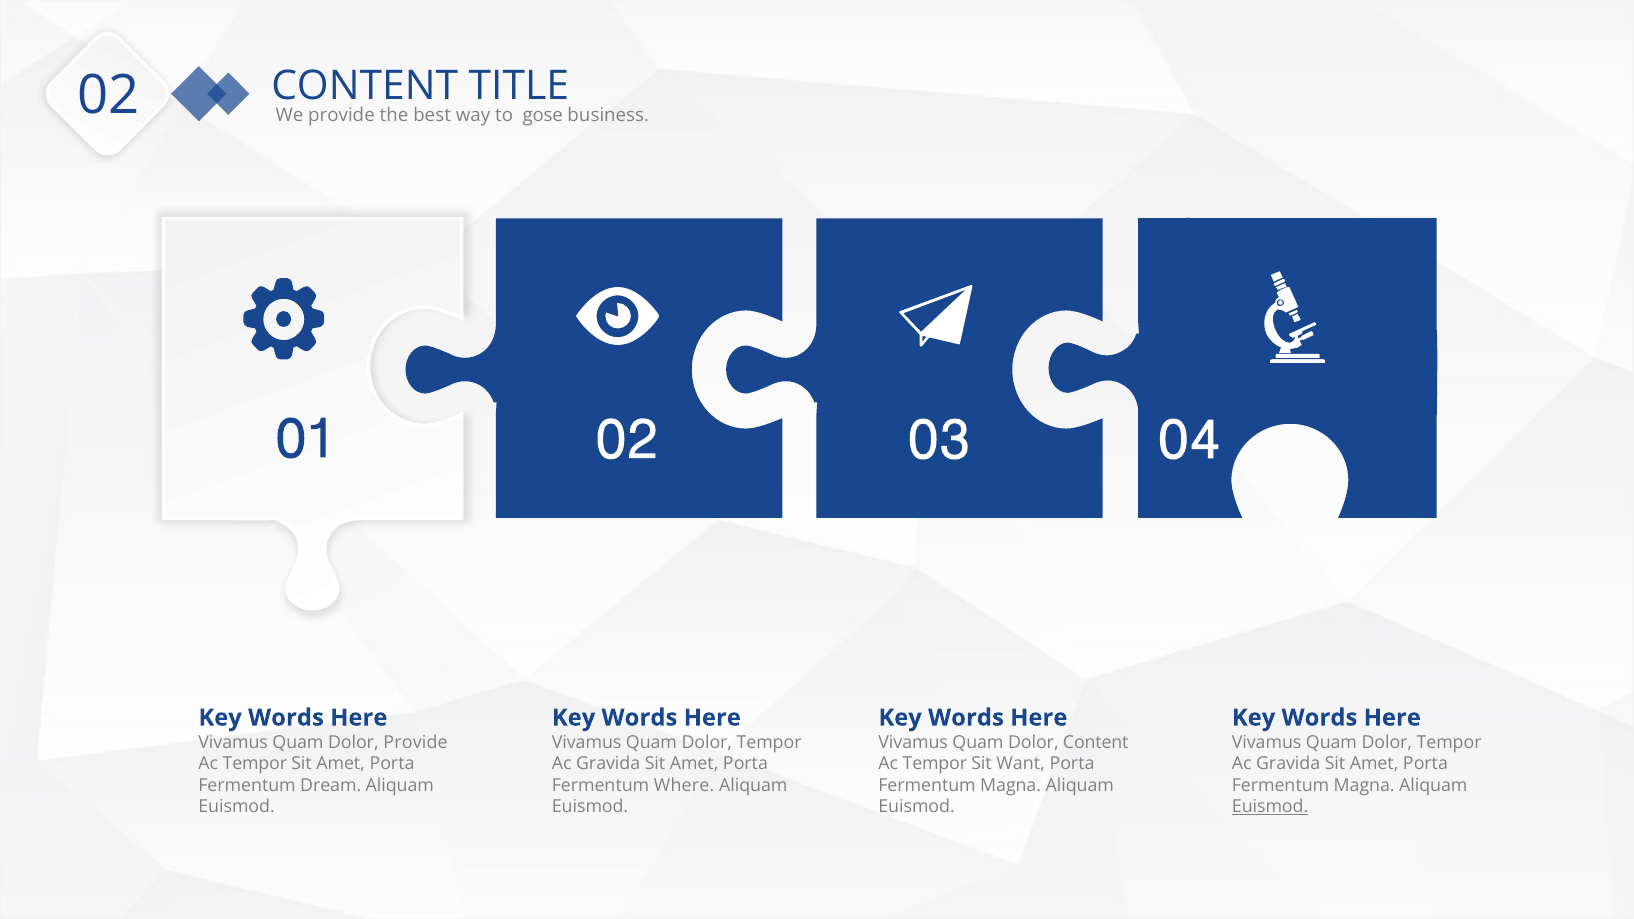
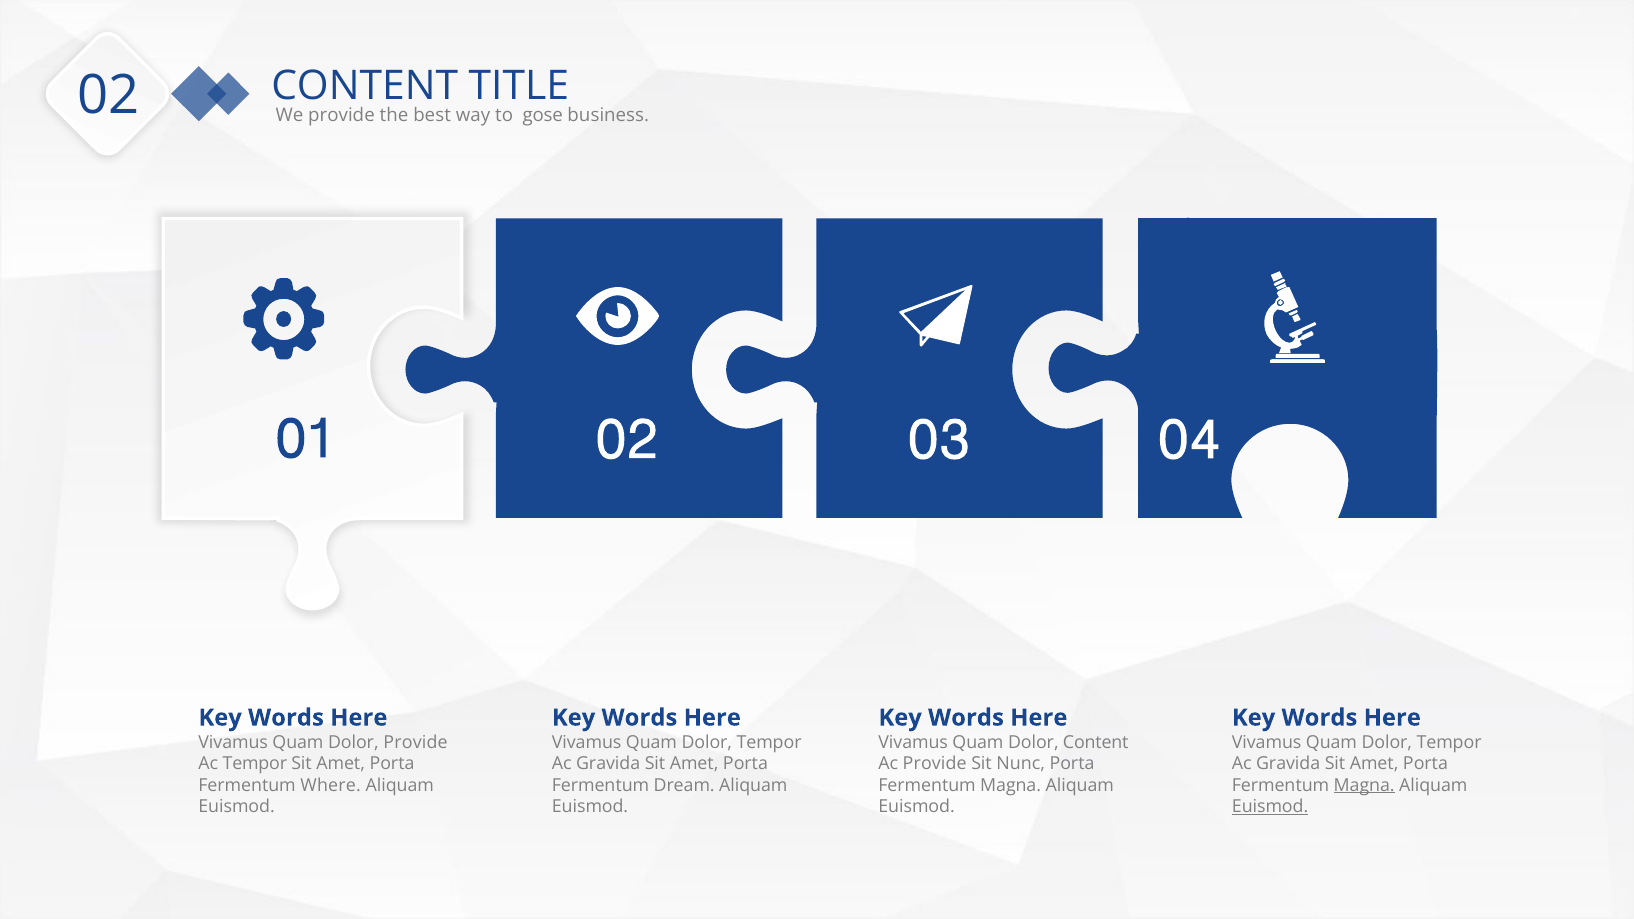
Tempor: Tempor -> Provide (935, 764)
Want: Want -> Nunc (1021, 764)
Dream: Dream -> Where (331, 785)
Where: Where -> Dream (684, 785)
Magna underline: none -> present (1364, 785)
